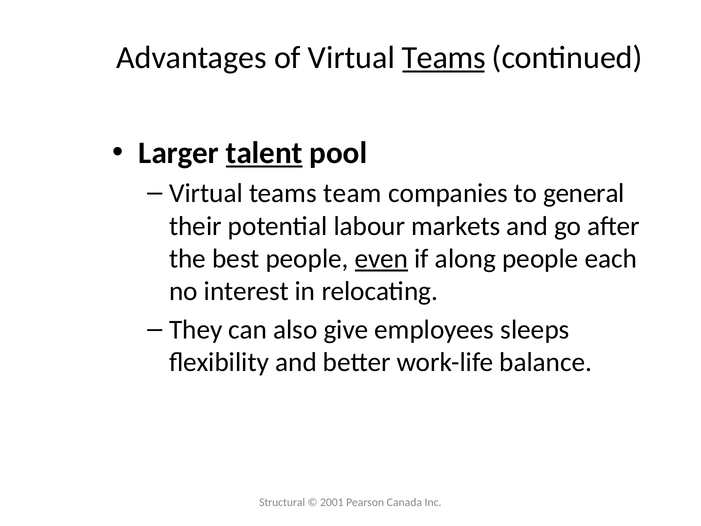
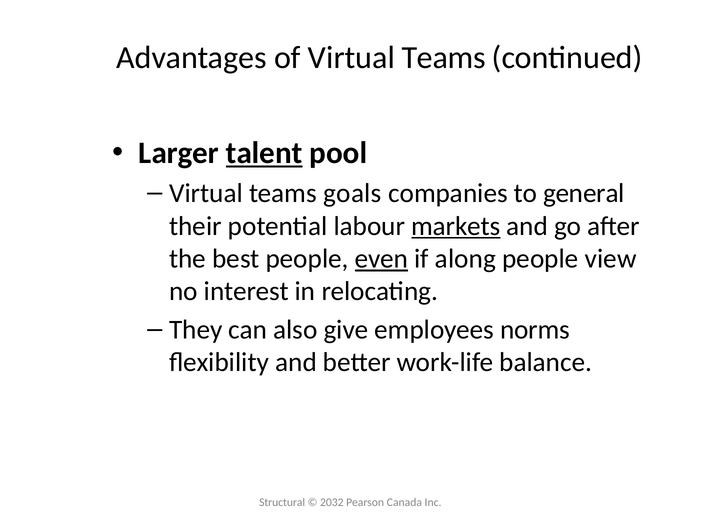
Teams underline: present -> none (444, 58)
team: team -> goals (352, 193)
markets underline: none -> present (456, 226)
each: each -> view (611, 259)
sleeps: sleeps -> norms (535, 330)
2001: 2001 -> 2032 (332, 502)
